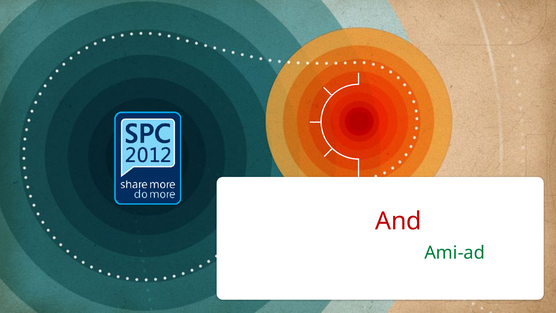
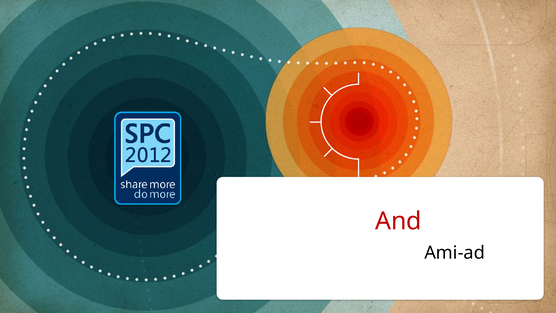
Ami-ad colour: green -> black (455, 253)
